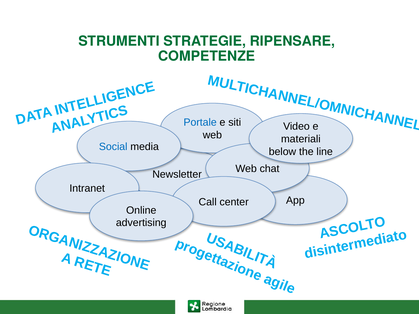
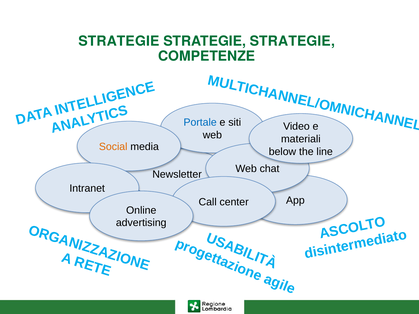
STRUMENTI: STRUMENTI -> STRATEGIE (119, 41)
RIPENSARE: RIPENSARE -> STRATEGIE (292, 41)
Social colour: blue -> orange (113, 147)
